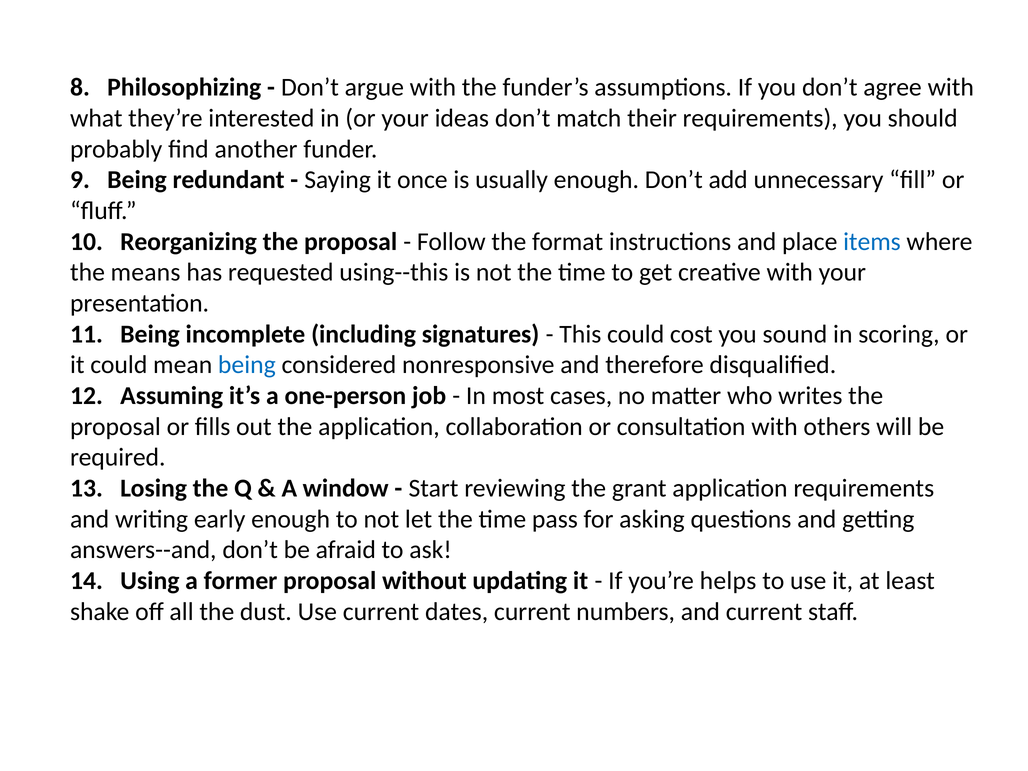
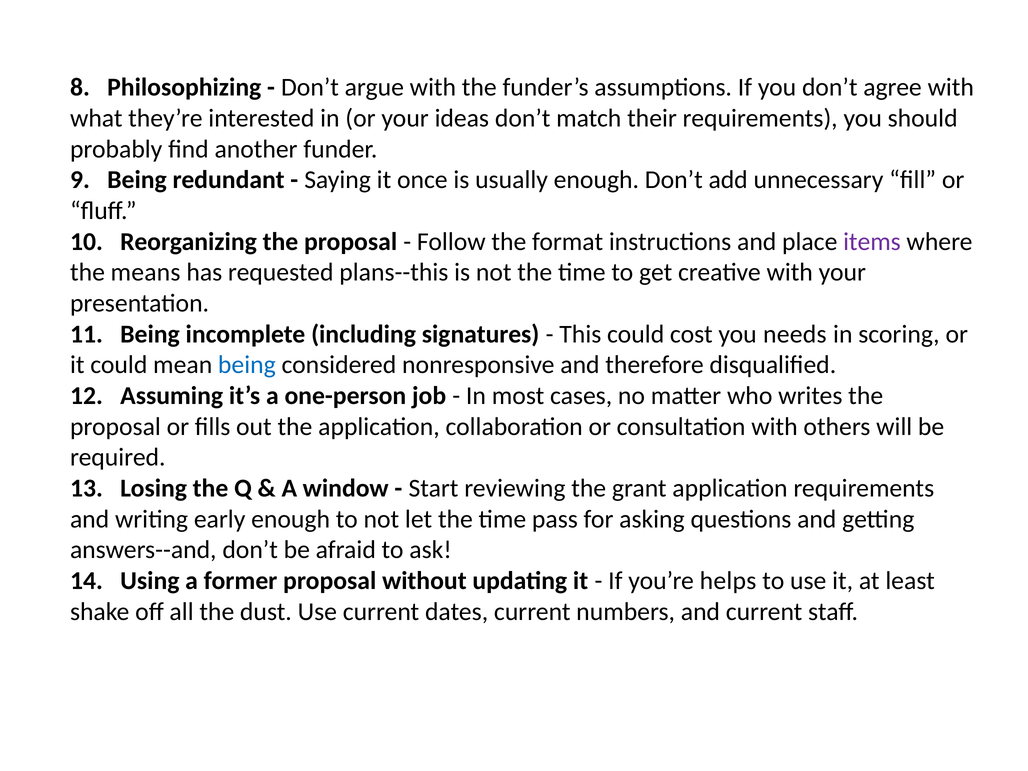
items colour: blue -> purple (872, 242)
using--this: using--this -> plans--this (394, 272)
sound: sound -> needs (795, 334)
